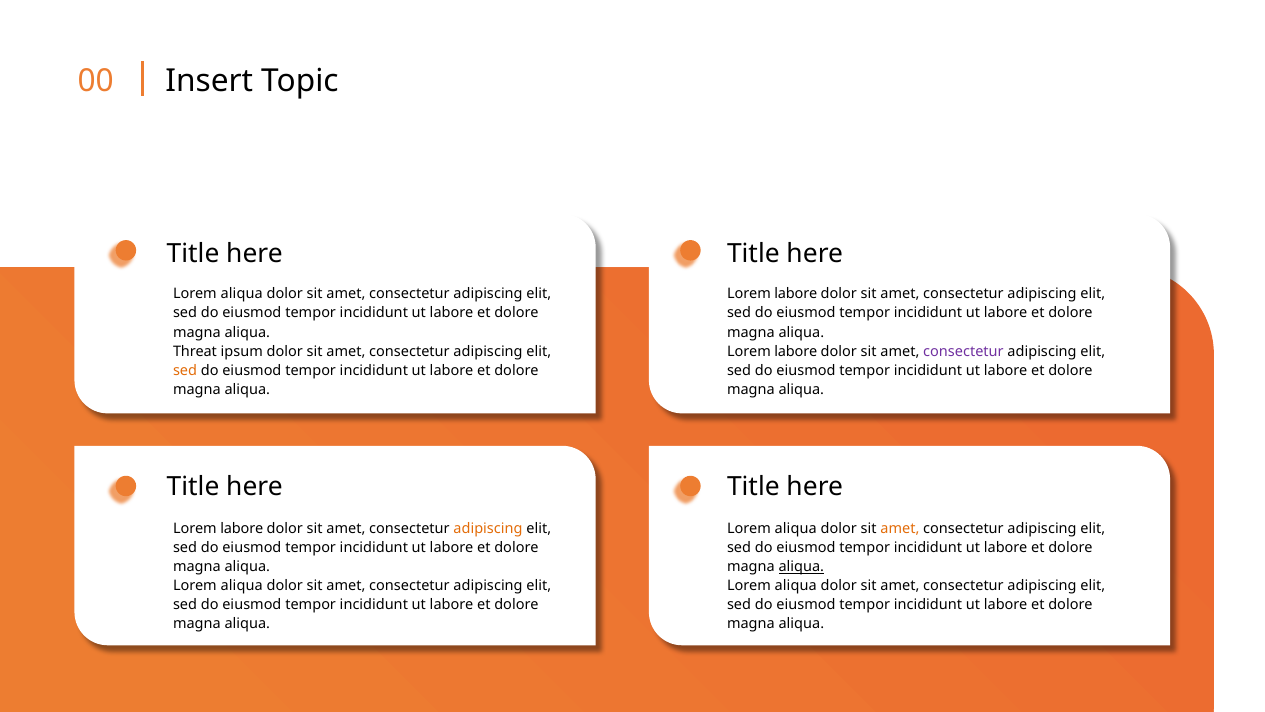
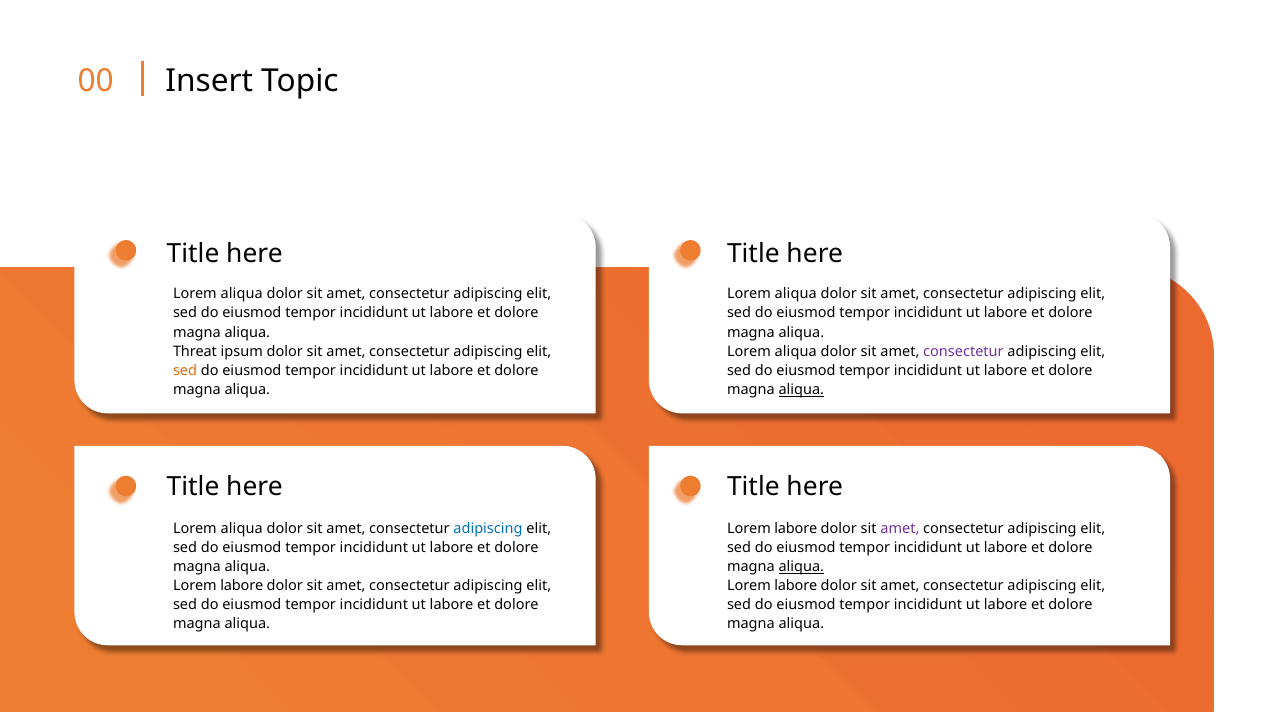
labore: labore -> aliqua (796, 294)
labore: labore -> aliqua (796, 351)
aliqua underline: none -> present (801, 390)
labore: labore -> aliqua (242, 528)
adipiscing colour: orange -> blue (488, 528)
aliqua: aliqua -> labore (796, 528)
amet colour: orange -> purple (900, 528)
aliqua: aliqua -> labore (242, 585)
aliqua: aliqua -> labore (796, 585)
